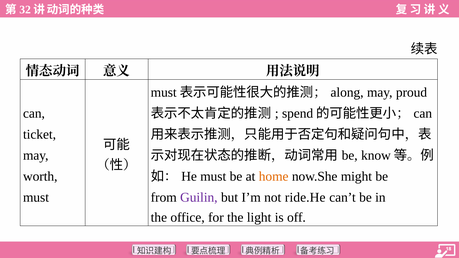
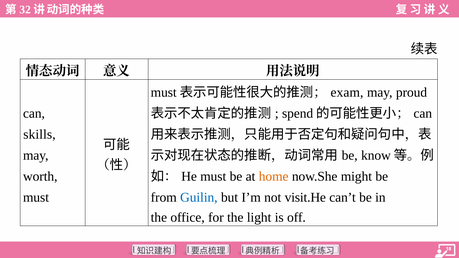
along: along -> exam (347, 92)
ticket: ticket -> skills (39, 134)
Guilin colour: purple -> blue (199, 198)
ride.He: ride.He -> visit.He (305, 198)
